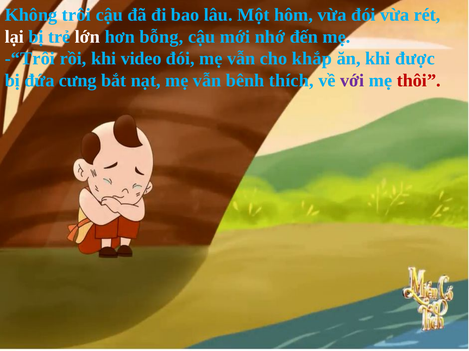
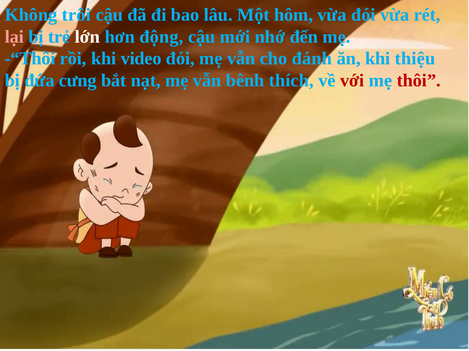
lại colour: white -> pink (14, 37)
bỗng: bỗng -> động (161, 37)
-“Trôi: -“Trôi -> -“Thôi (30, 59)
khắp: khắp -> đánh (312, 59)
được: được -> thiệu (415, 59)
với colour: purple -> red (352, 81)
